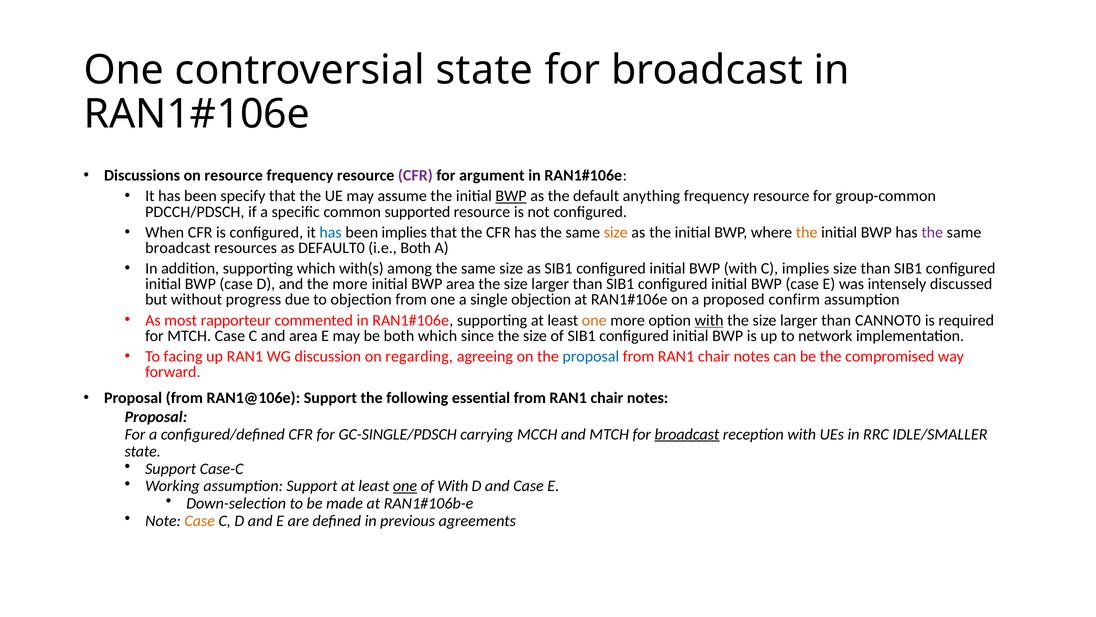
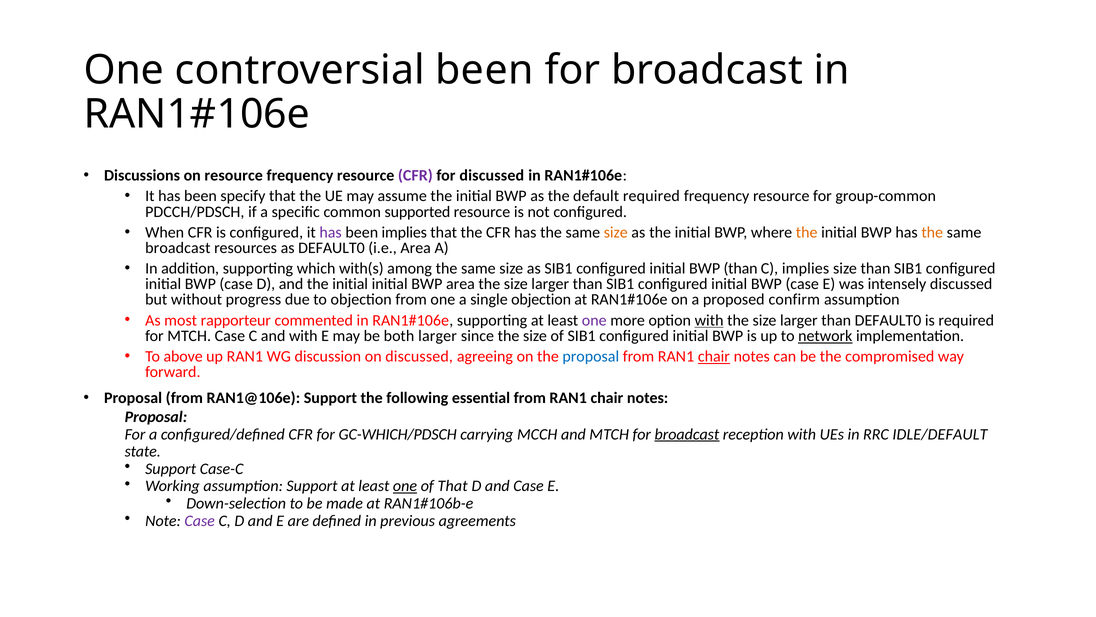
controversial state: state -> been (484, 70)
for argument: argument -> discussed (492, 175)
BWP underline: present -> none (511, 196)
default anything: anything -> required (651, 196)
has colour: blue -> purple (331, 232)
the colour: purple -> orange (932, 232)
i.e Both: Both -> Area (416, 248)
BWP with: with -> than (741, 268)
and the more: more -> initial (350, 284)
one colour: orange -> purple (594, 320)
than CANNOT0: CANNOT0 -> DEFAULT0 (888, 320)
and area: area -> with (303, 336)
both which: which -> larger (438, 336)
network underline: none -> present (825, 336)
facing: facing -> above (183, 356)
on regarding: regarding -> discussed (419, 356)
chair underline: none -> present (714, 356)
GC-SINGLE/PDSCH: GC-SINGLE/PDSCH -> GC-WHICH/PDSCH (398, 434)
IDLE/SMALLER: IDLE/SMALLER -> IDLE/DEFAULT (940, 434)
of With: With -> That (453, 486)
Case colour: orange -> purple (200, 520)
